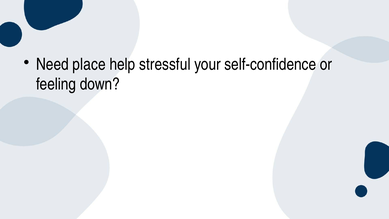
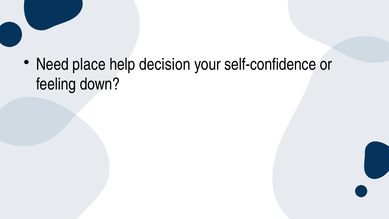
stressful: stressful -> decision (165, 64)
